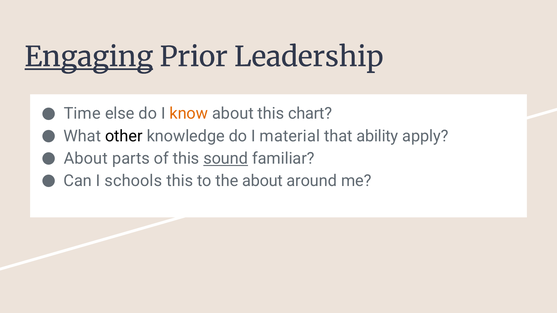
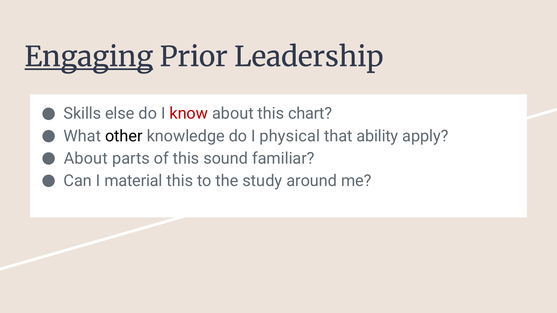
Time: Time -> Skills (82, 114)
know colour: orange -> red (189, 114)
material: material -> physical (290, 136)
sound underline: present -> none (226, 159)
schools: schools -> material (133, 181)
the about: about -> study (262, 181)
